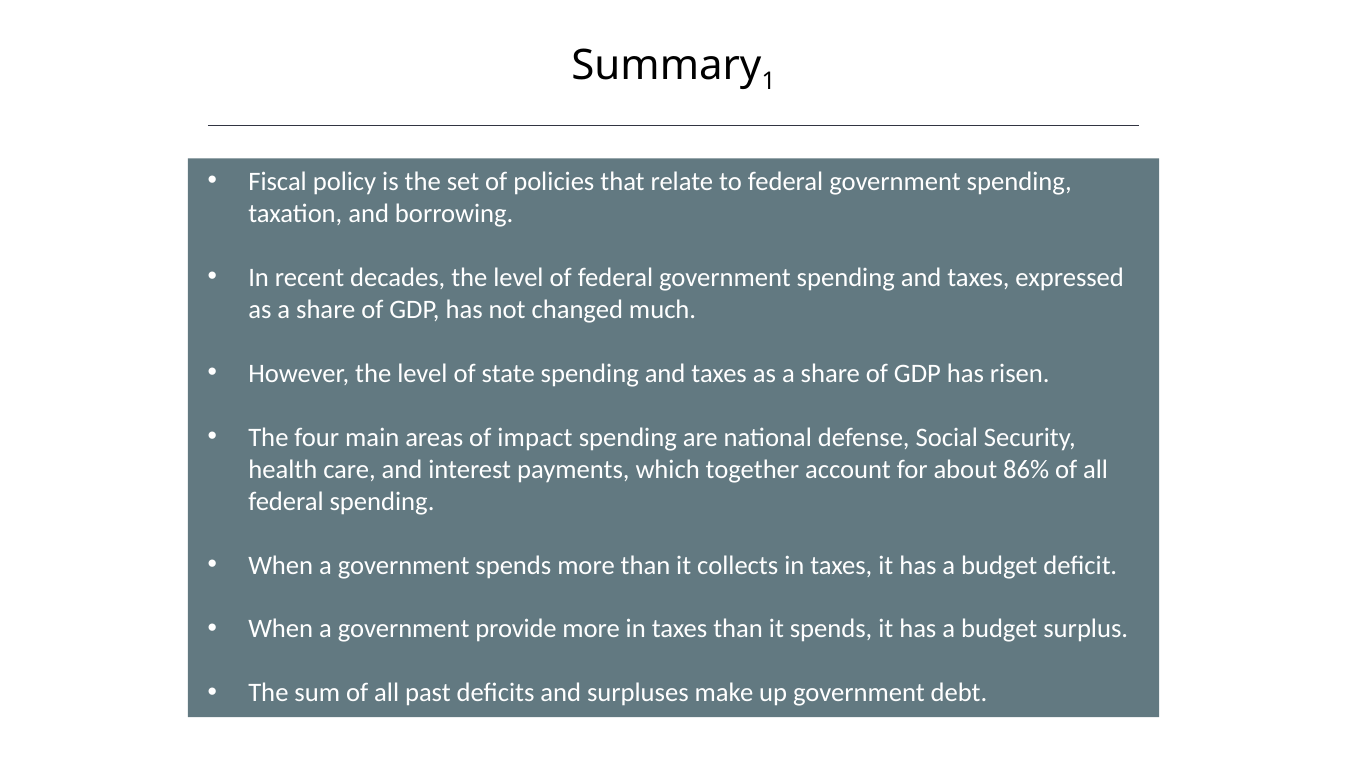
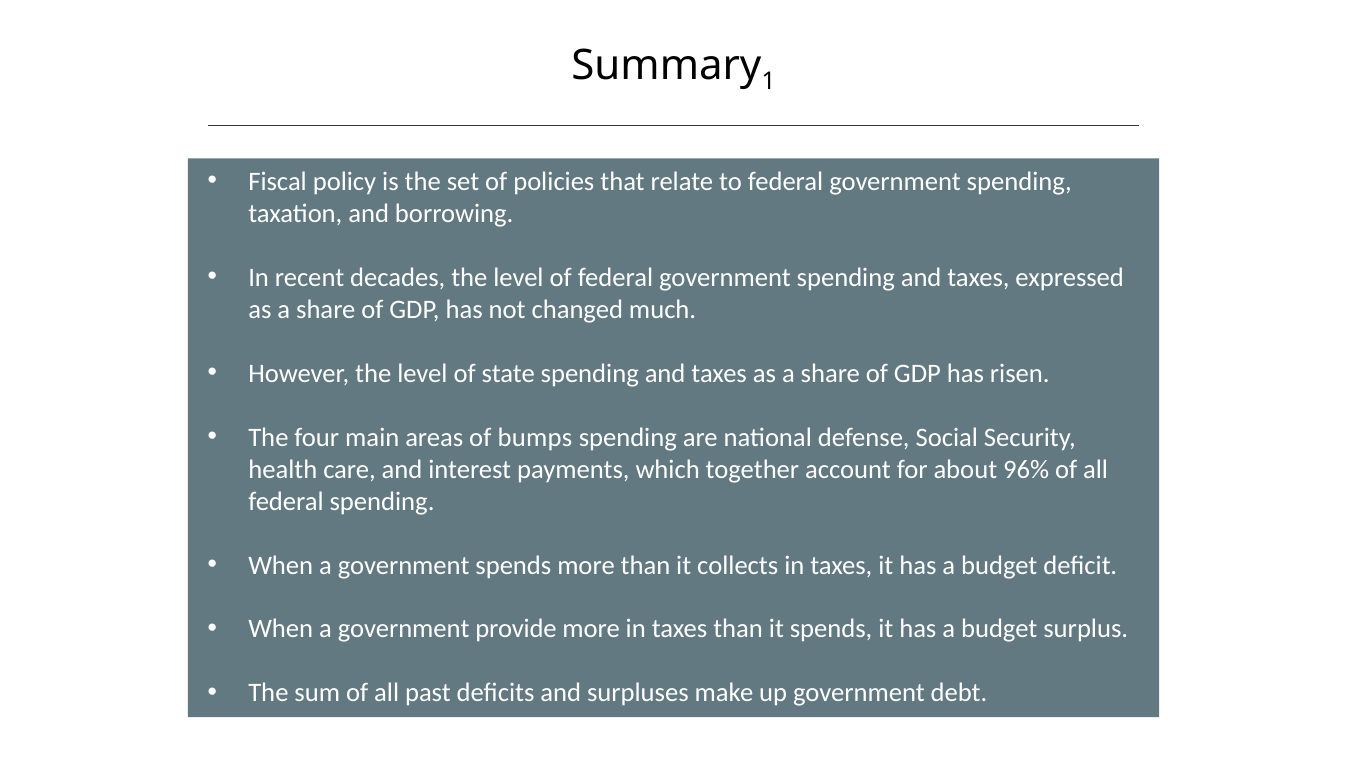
impact: impact -> bumps (535, 437)
86%: 86% -> 96% (1026, 469)
